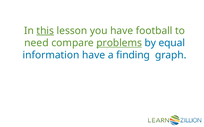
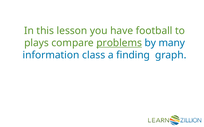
this underline: present -> none (45, 31)
need: need -> plays (36, 43)
equal: equal -> many (172, 43)
information have: have -> class (94, 55)
